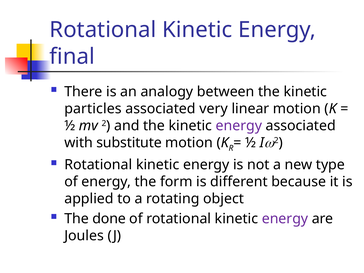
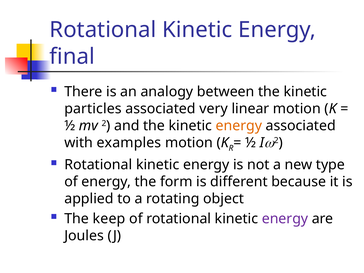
energy colour: purple -> orange (239, 126)
substitute: substitute -> examples (129, 143)
done: done -> keep (109, 219)
